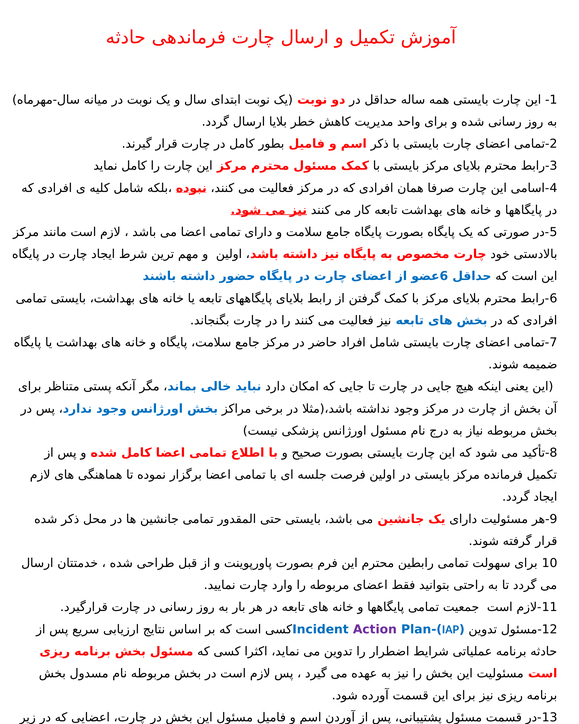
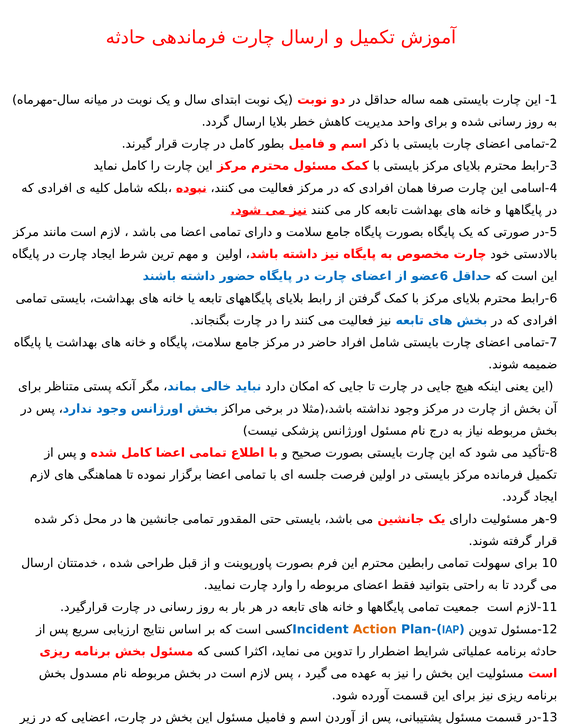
Action colour: purple -> orange (375, 629)
